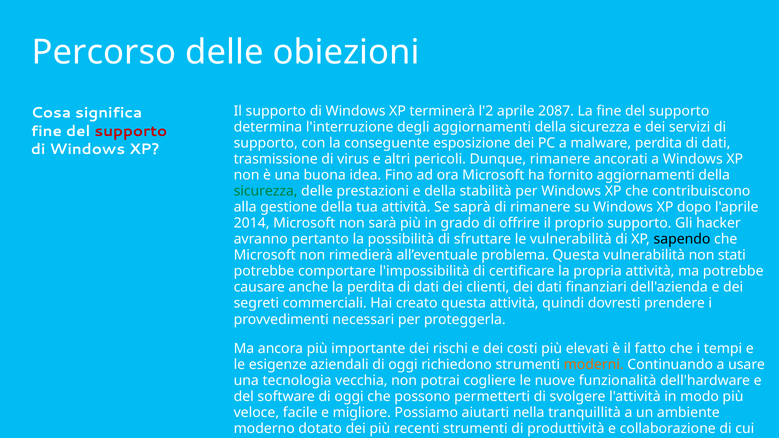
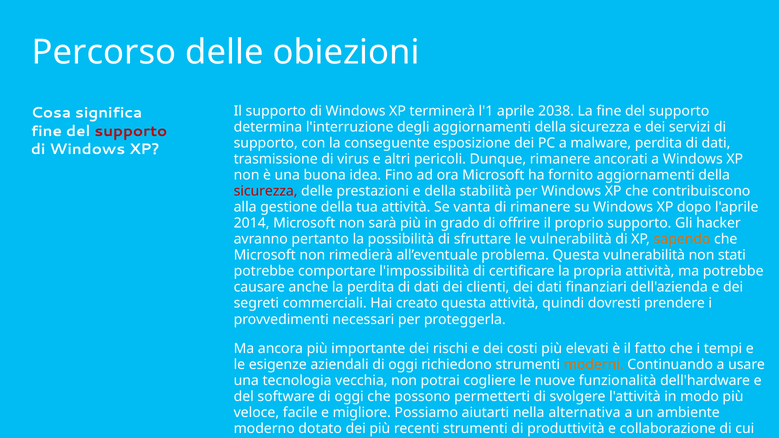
l'2: l'2 -> l'1 (486, 111)
2087: 2087 -> 2038 (556, 111)
sicurezza colour: green -> red (266, 191)
saprà: saprà -> vanta (472, 207)
sapendo colour: black -> orange (682, 239)
tranquillità: tranquillità -> alternativa (584, 413)
